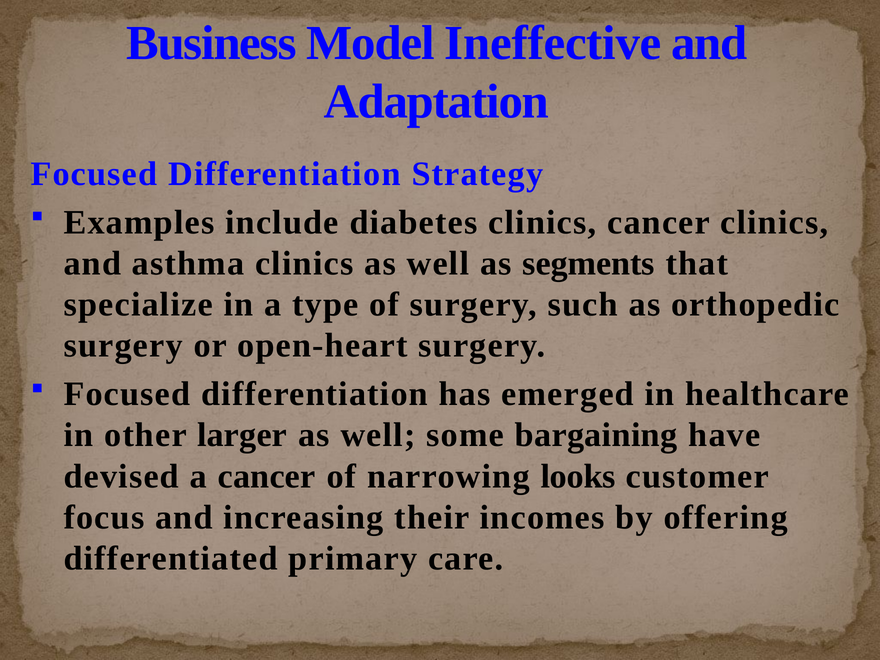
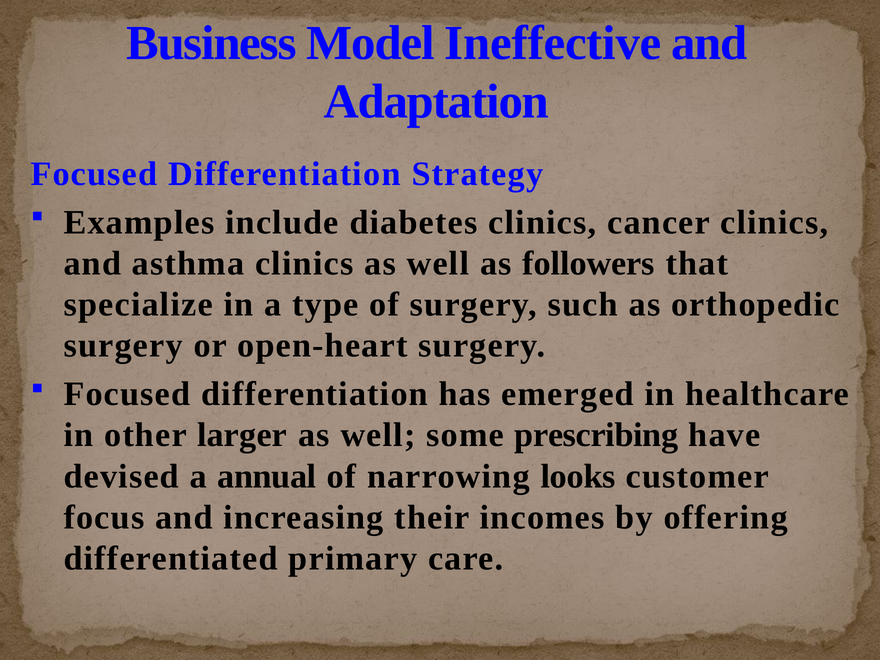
segments: segments -> followers (589, 263)
bargaining: bargaining -> prescribing (596, 435)
a cancer: cancer -> annual (267, 476)
